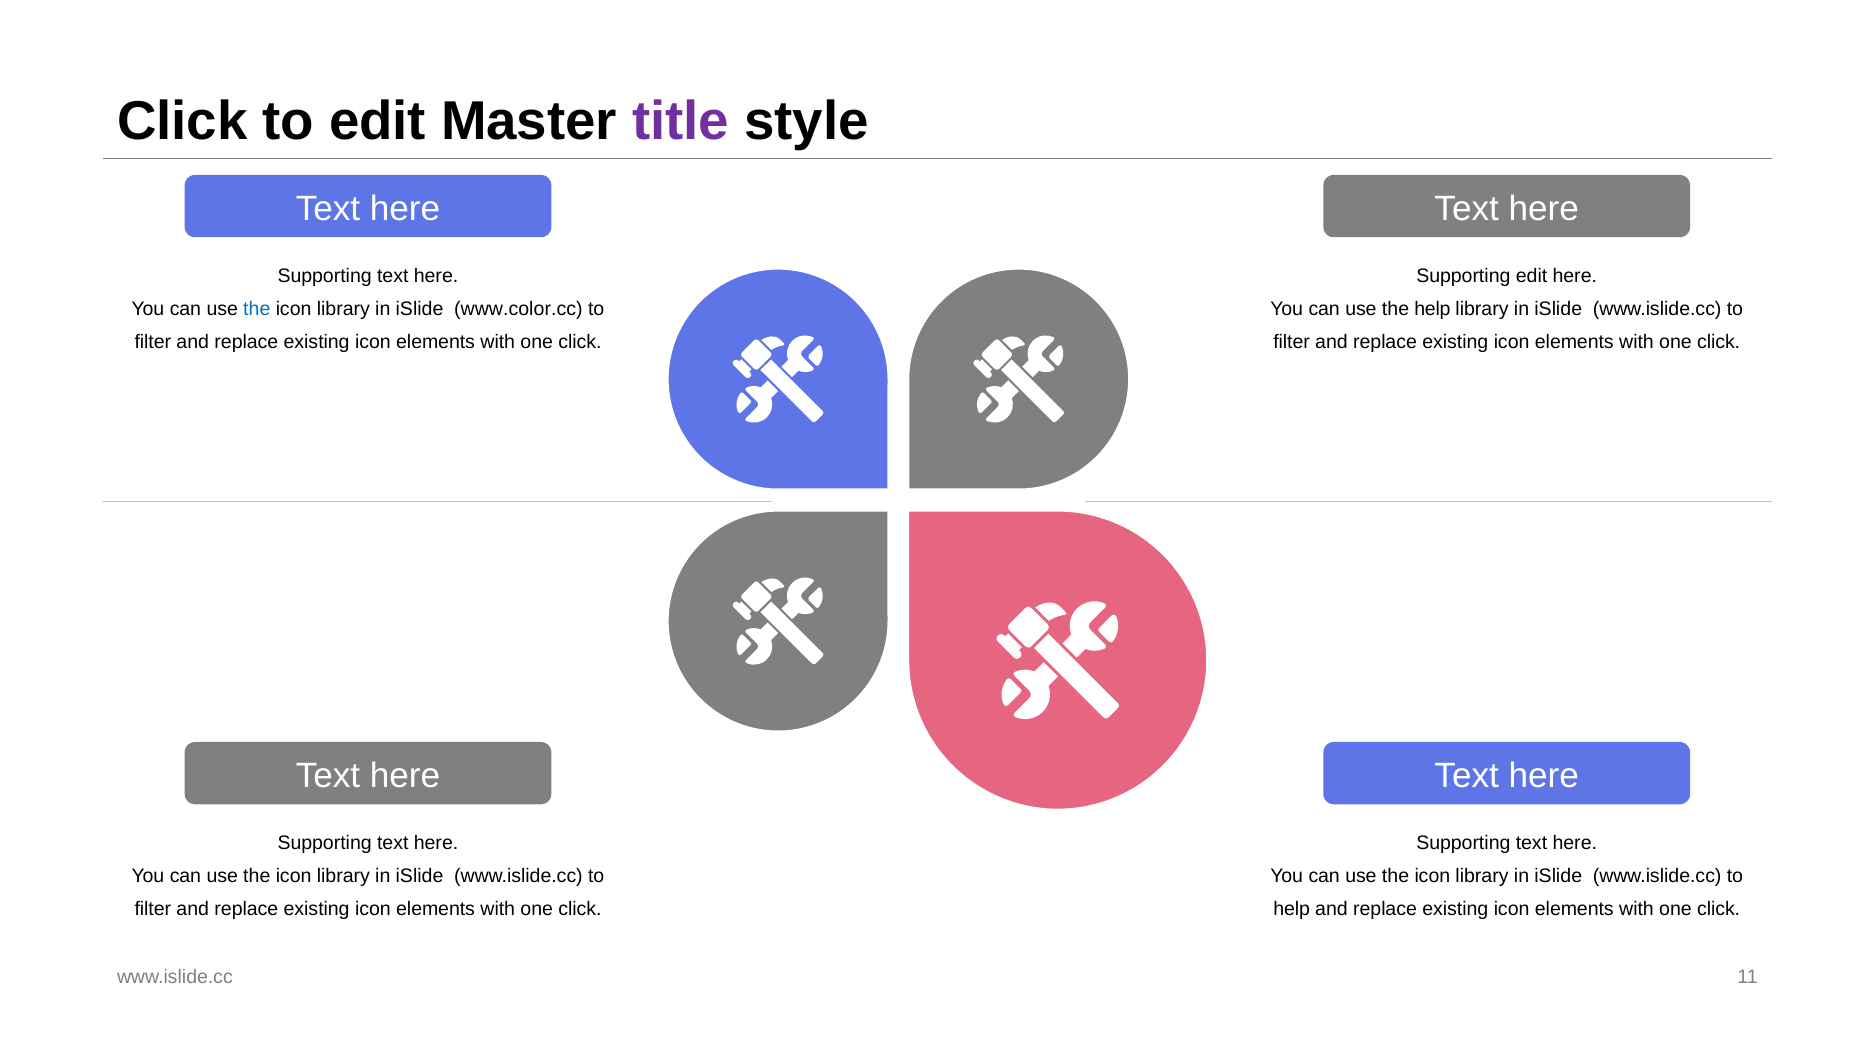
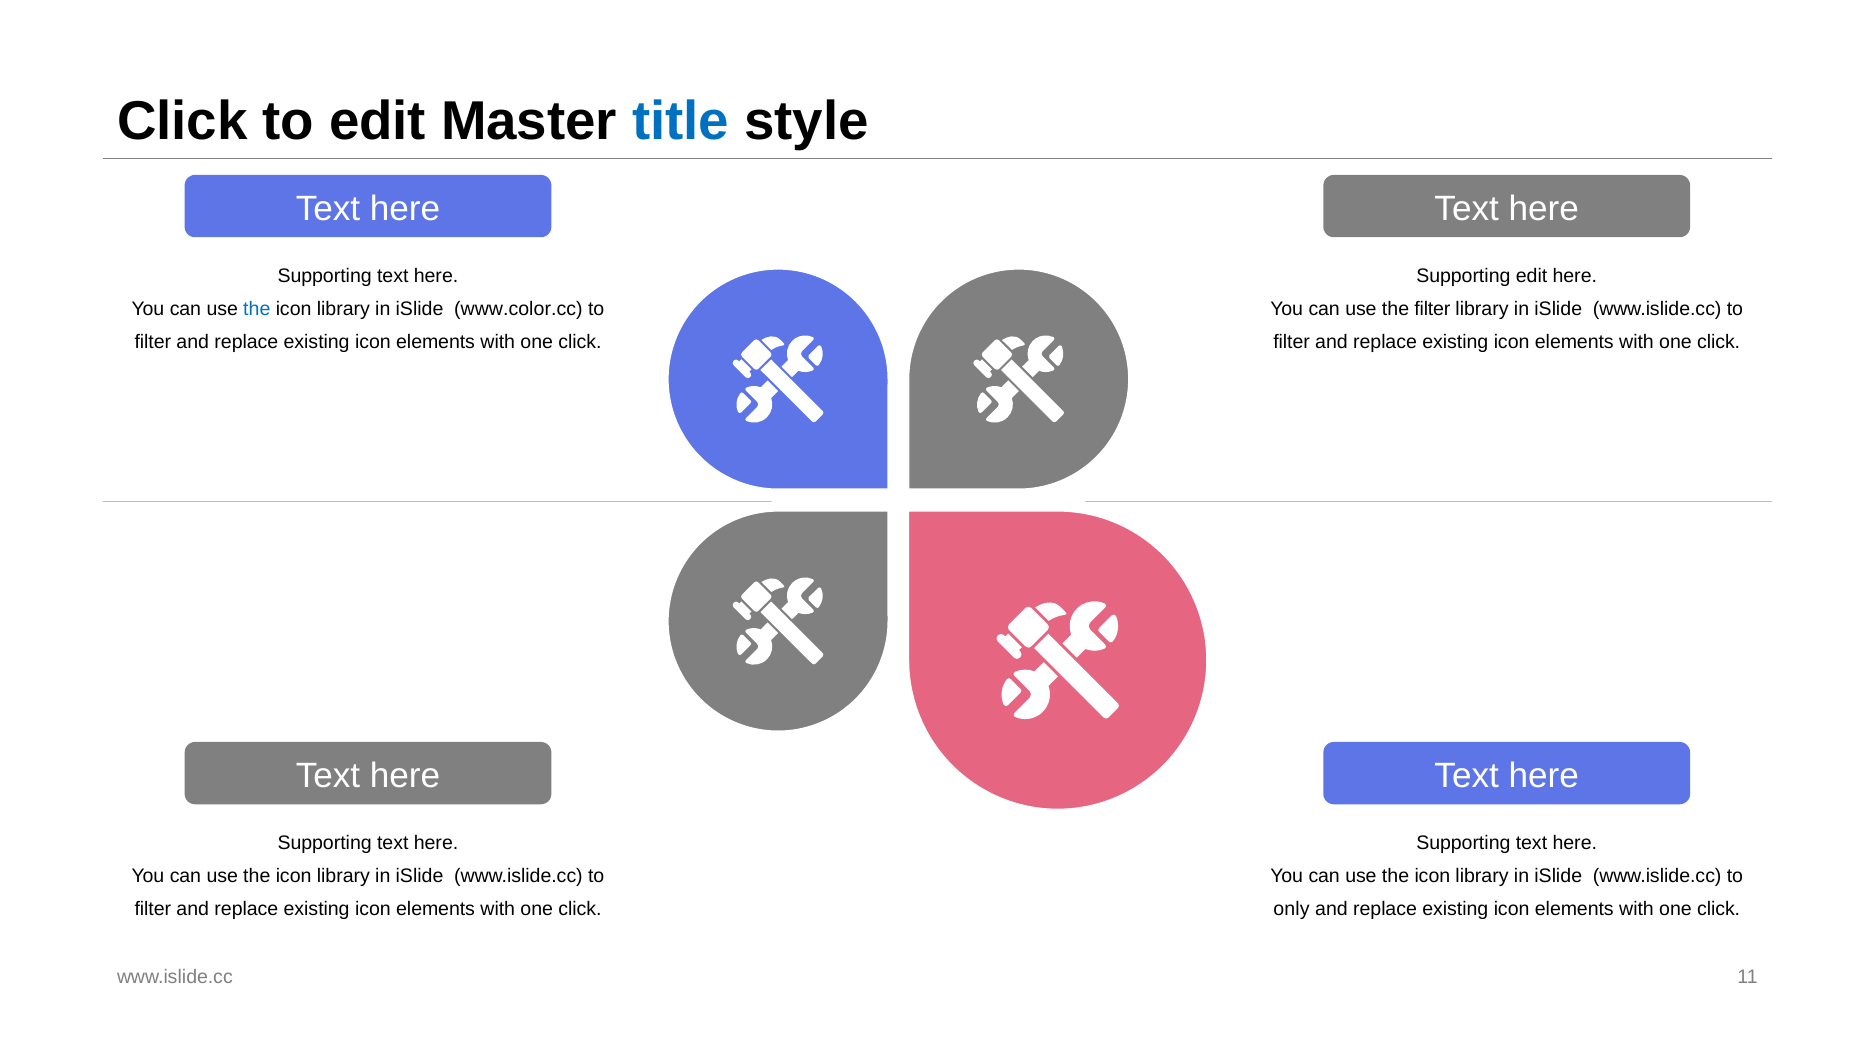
title colour: purple -> blue (681, 121)
the help: help -> filter (1432, 309)
help: help -> only (1292, 908)
